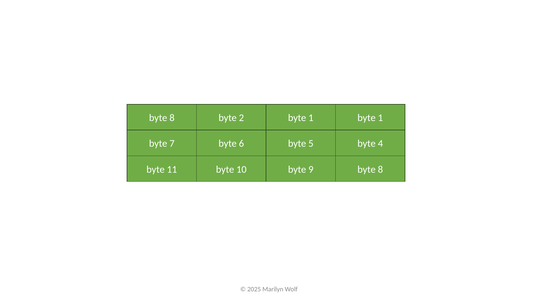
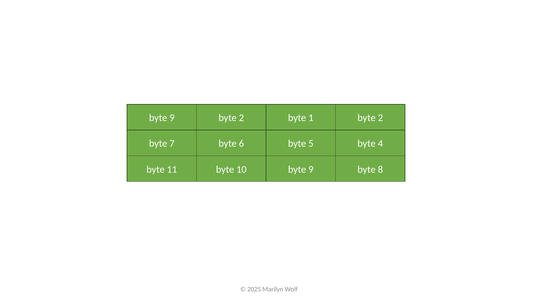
8: 8 -> 9 (172, 118)
1 byte 1: 1 -> 2 (380, 118)
